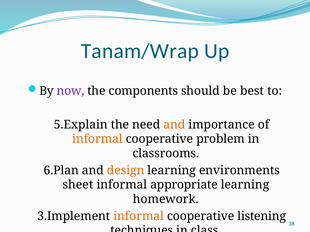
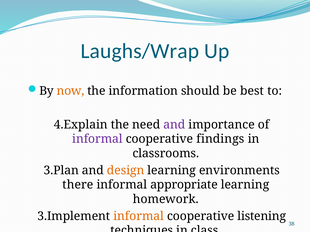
Tanam/Wrap: Tanam/Wrap -> Laughs/Wrap (140, 51)
now colour: purple -> orange (71, 91)
components: components -> information (143, 91)
5.Explain: 5.Explain -> 4.Explain (81, 125)
and colour: orange -> purple (174, 125)
informal colour: orange -> purple (97, 139)
problem: problem -> findings (220, 139)
6.Plan: 6.Plan -> 3.Plan (61, 171)
sheet: sheet -> there (78, 185)
